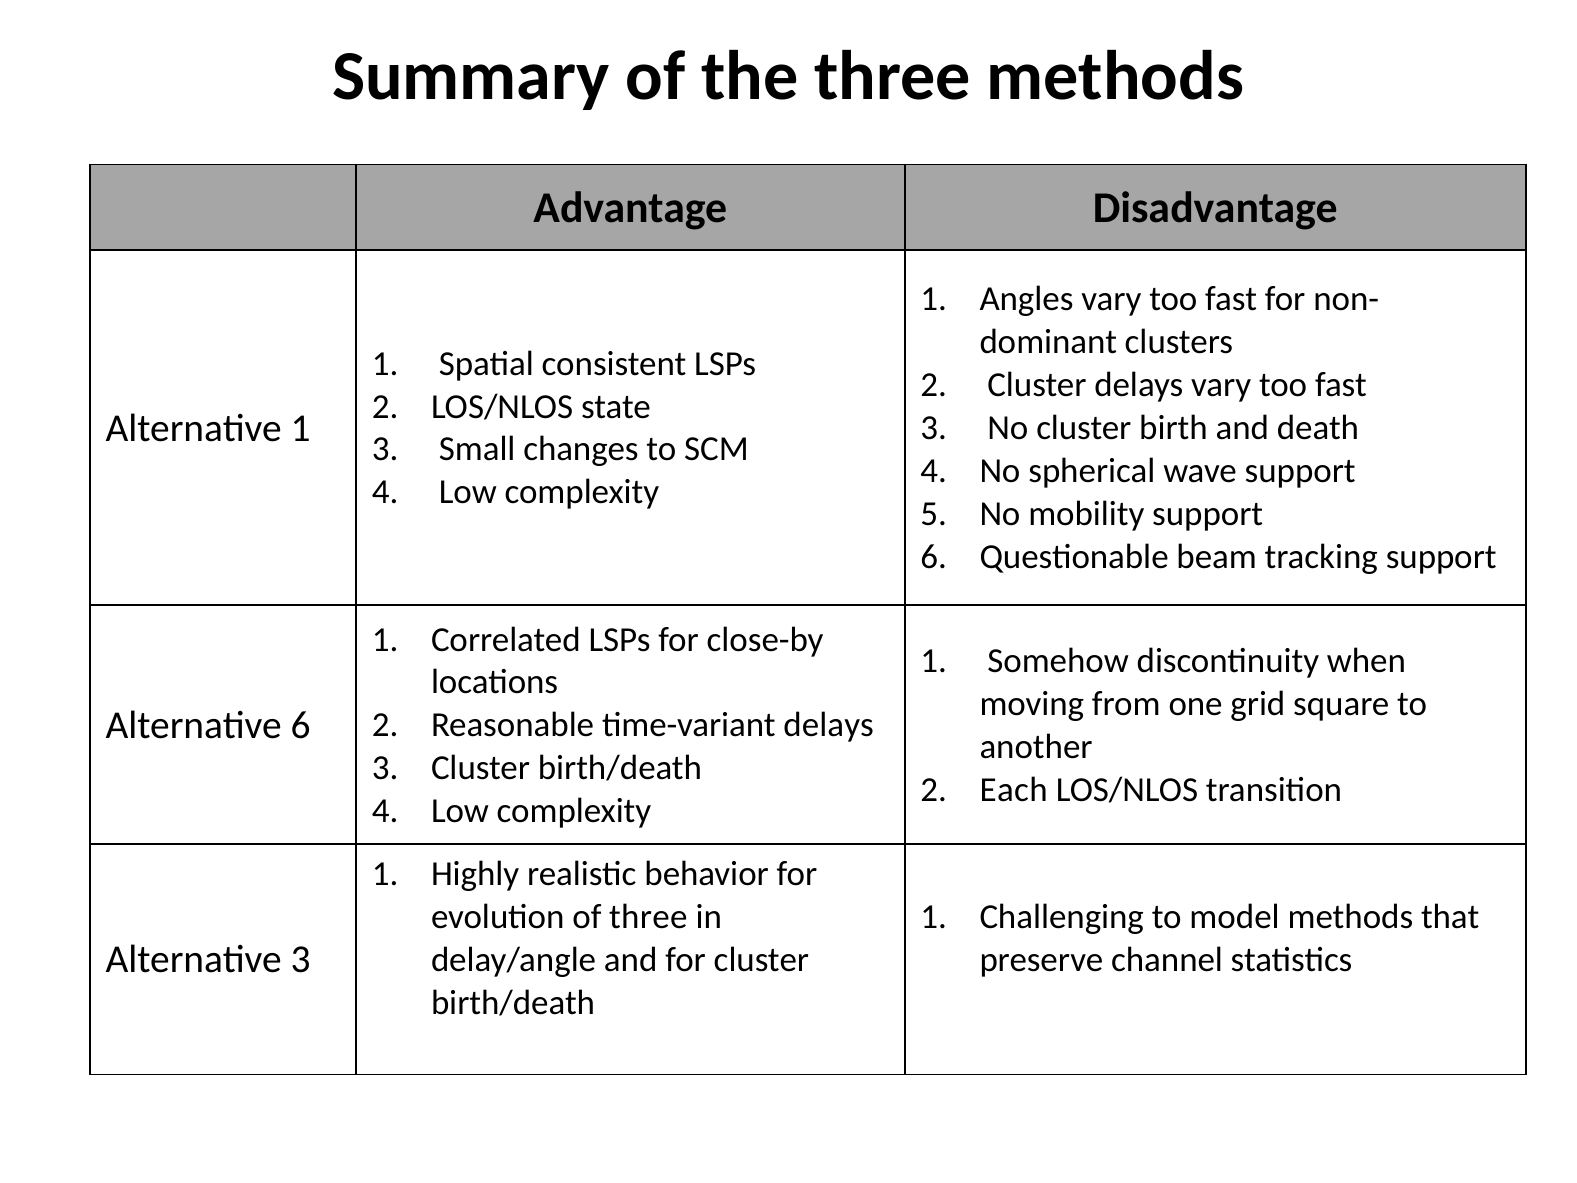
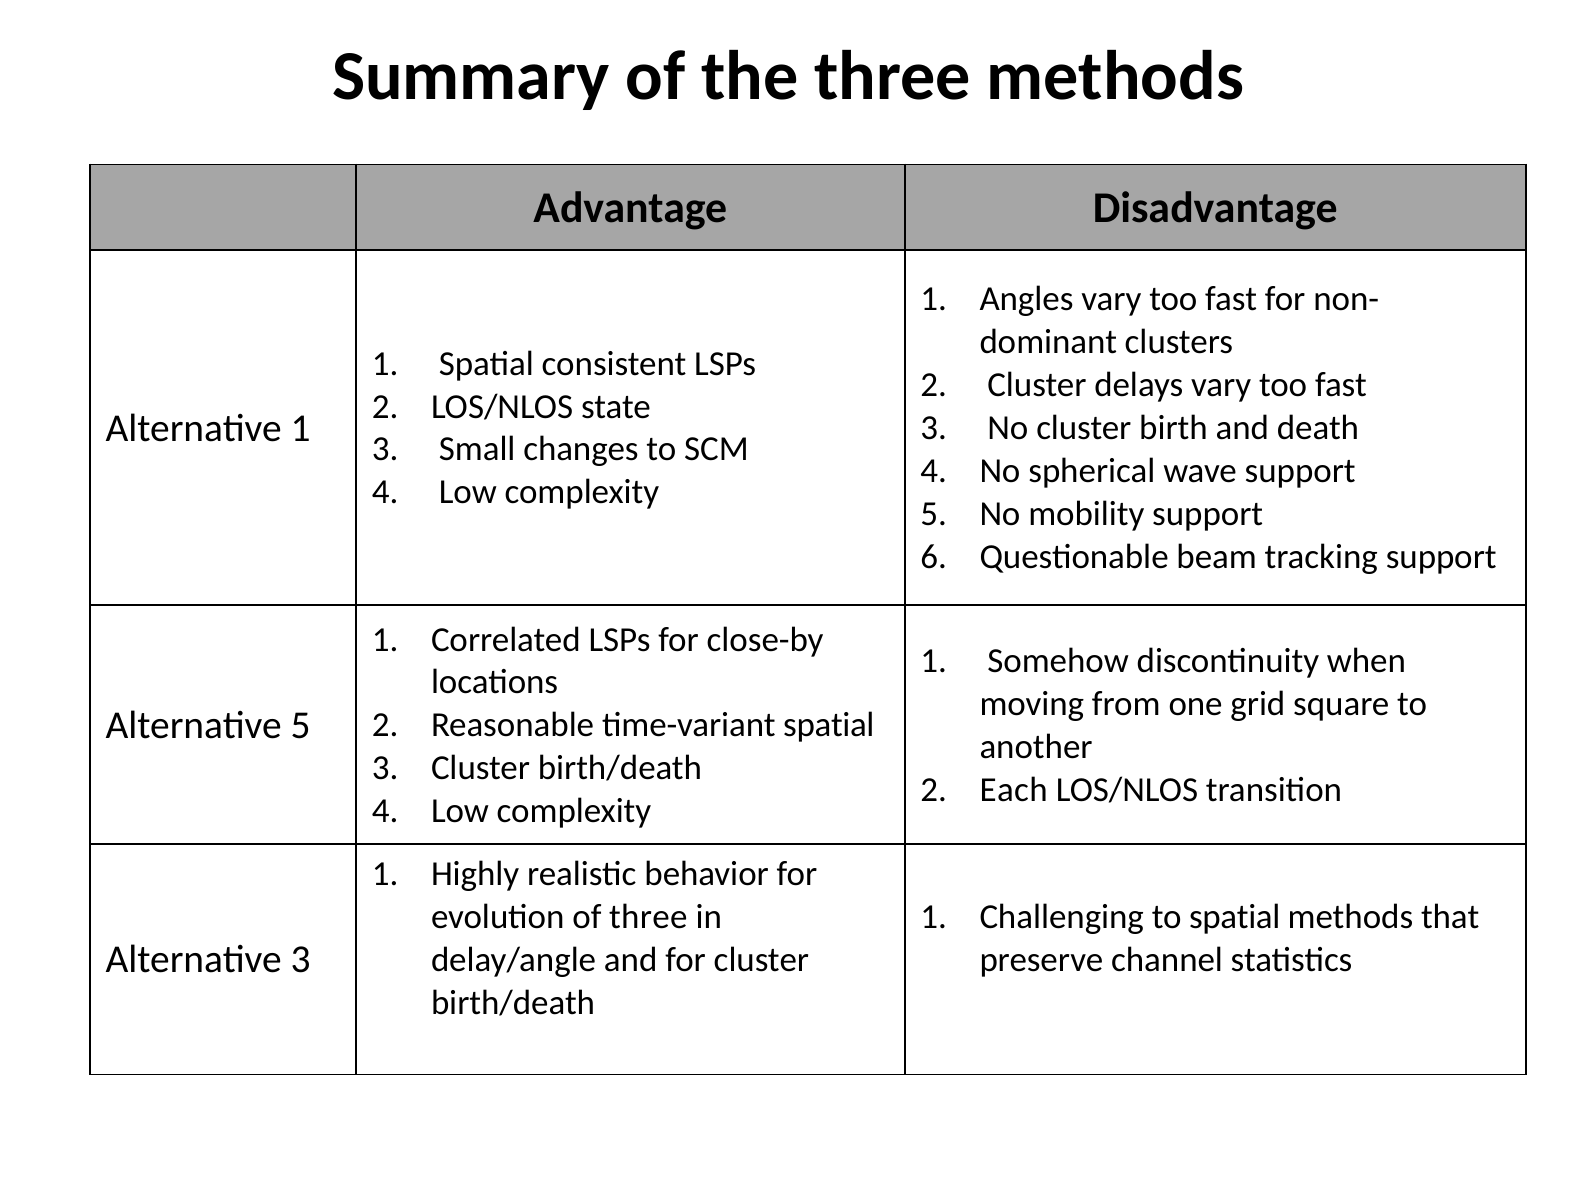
Alternative 6: 6 -> 5 (301, 725)
time-variant delays: delays -> spatial (829, 725)
to model: model -> spatial (1235, 917)
